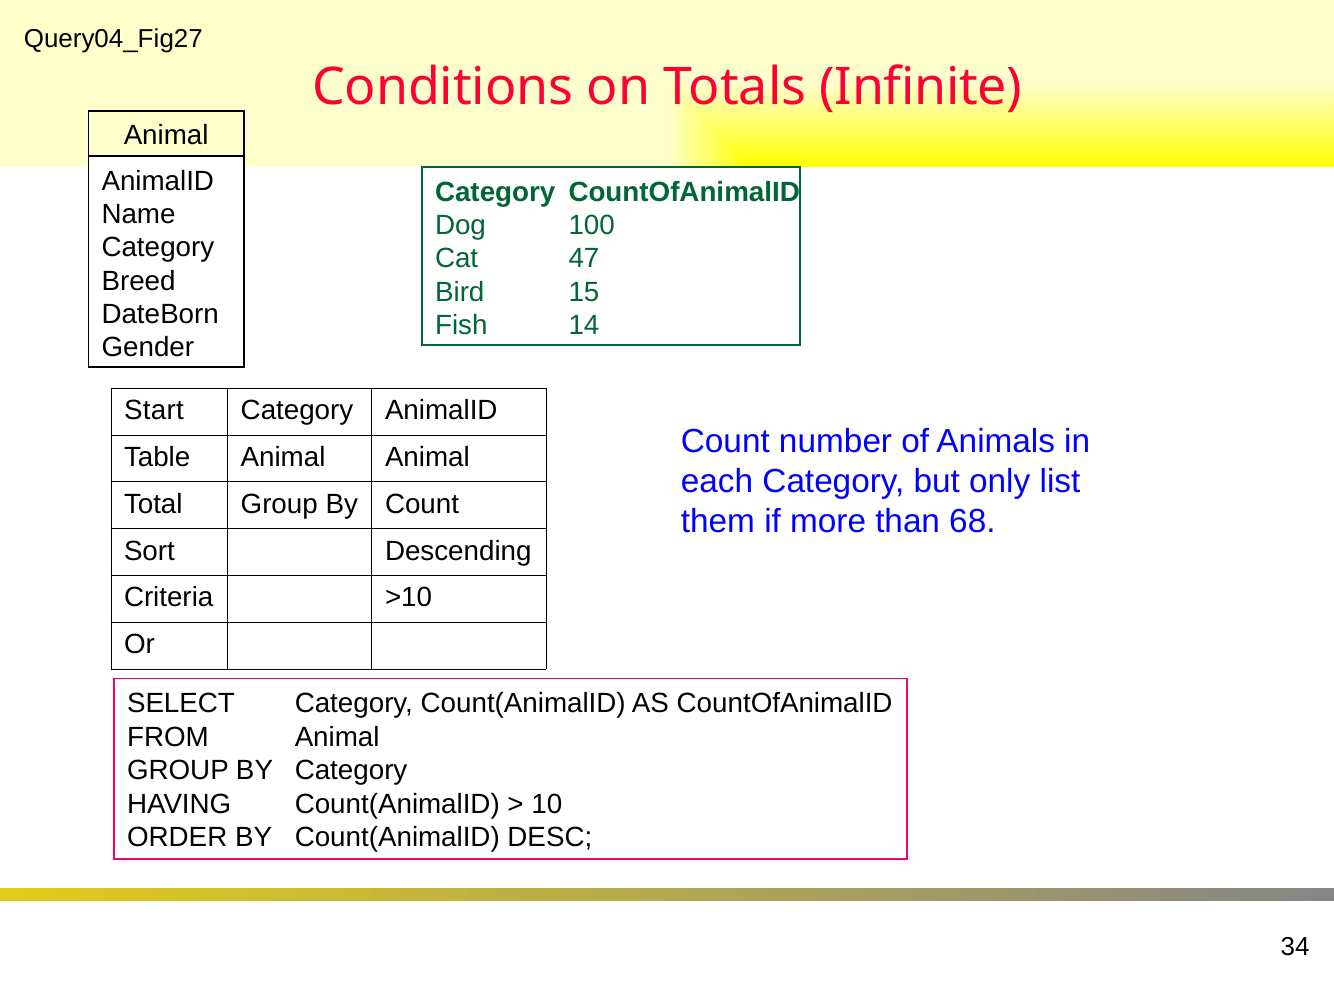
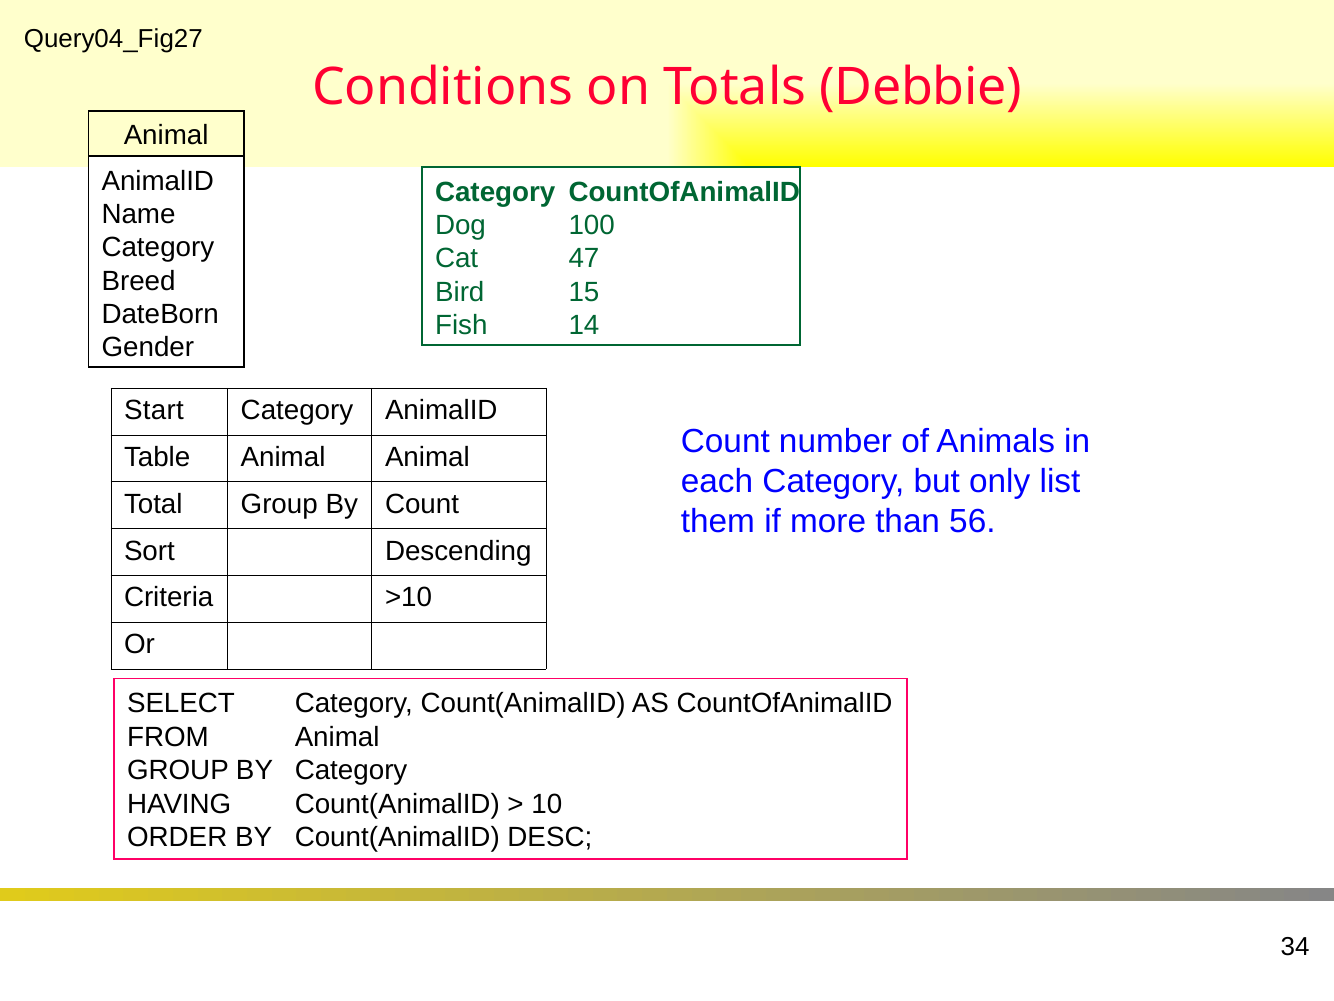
Infinite: Infinite -> Debbie (921, 87)
68: 68 -> 56 (972, 522)
